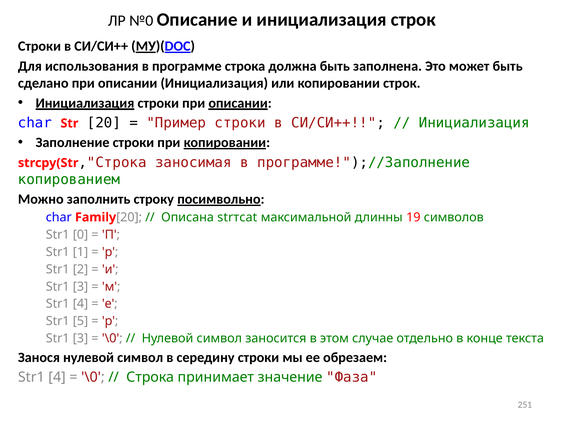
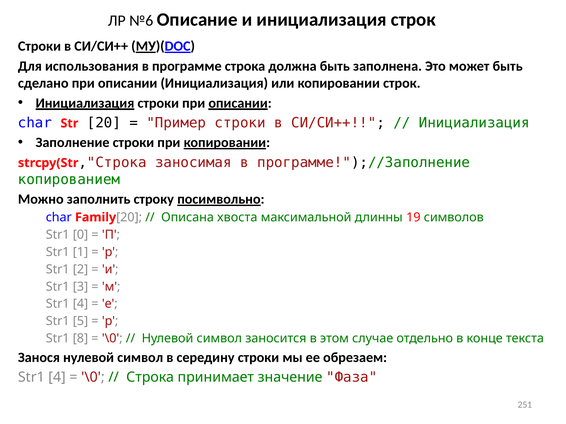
№0: №0 -> №6 (141, 21)
strтcat: strтcat -> хвоста (237, 218)
3: 3 -> 8 (80, 339)
